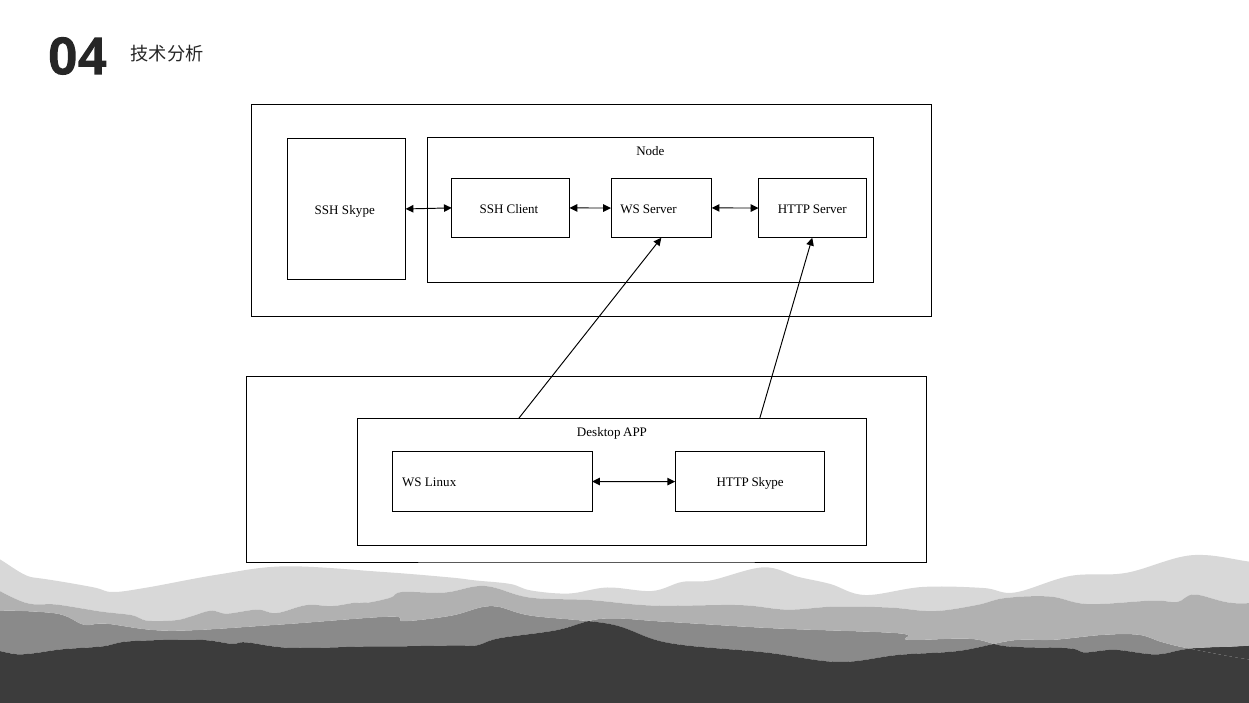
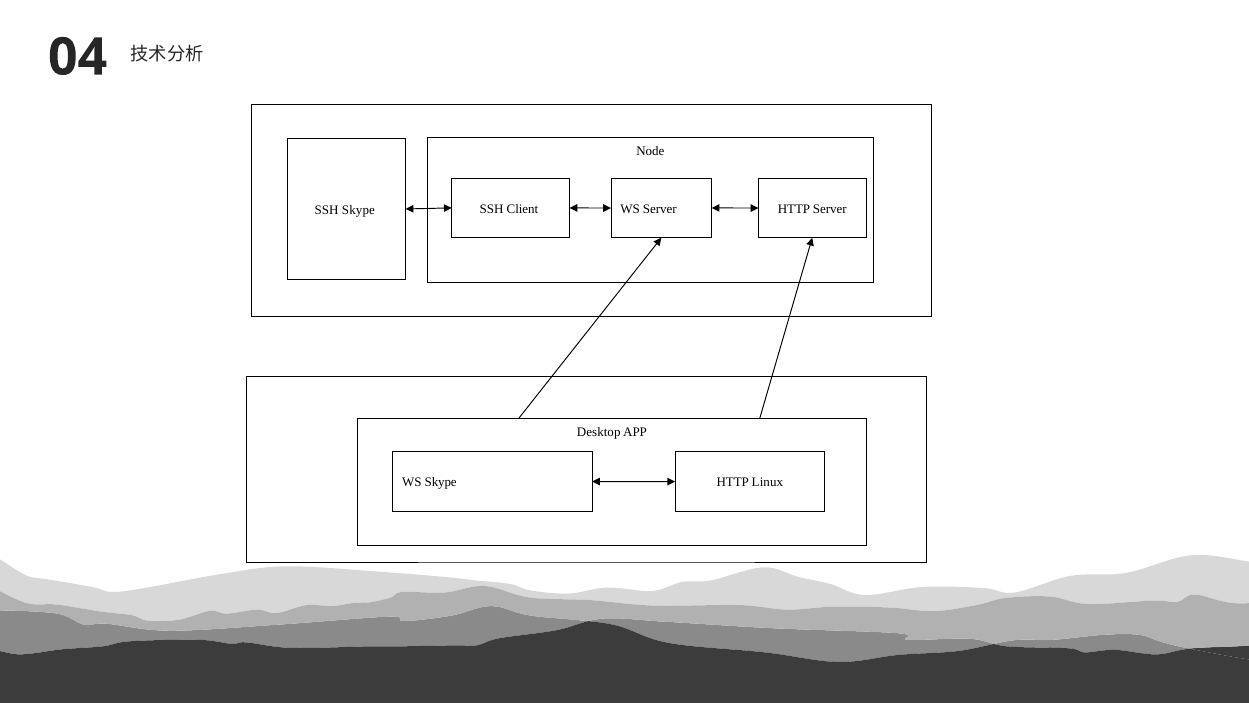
WS Linux: Linux -> Skype (441, 482)
HTTP Skype: Skype -> Linux (767, 482)
